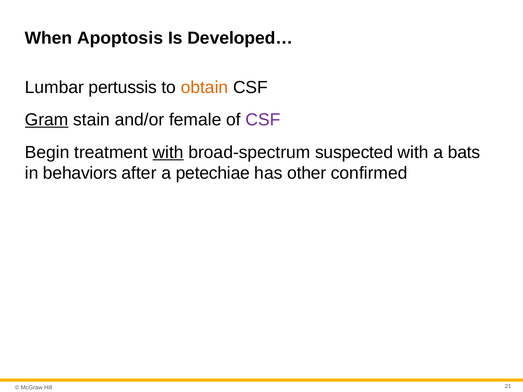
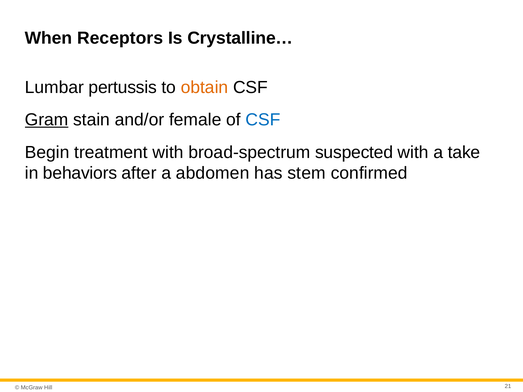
Apoptosis: Apoptosis -> Receptors (120, 38)
Developed…: Developed… -> Crystalline… (240, 38)
CSF colour: purple -> blue (263, 120)
with underline: present -> none (168, 152)
bats: bats -> take (464, 152)
petechiae: petechiae -> abdomen (213, 173)
other: other -> stem (307, 173)
